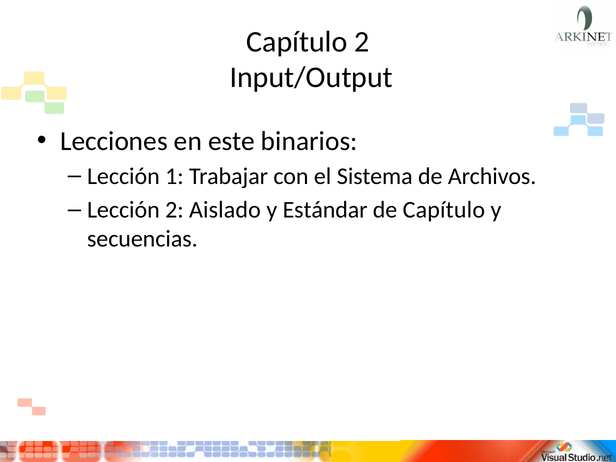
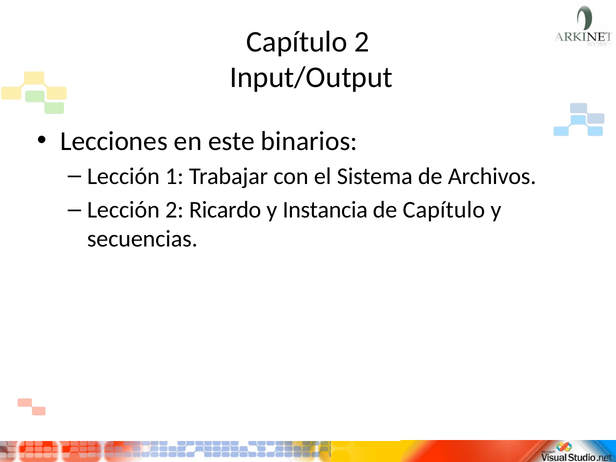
Aislado: Aislado -> Ricardo (225, 210)
Estándar: Estándar -> Instancia (325, 210)
